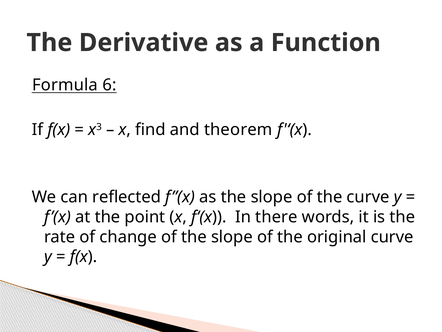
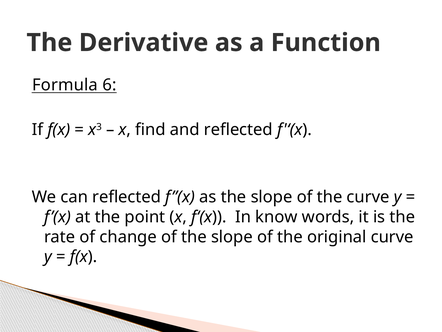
and theorem: theorem -> reflected (238, 130)
there: there -> know (276, 217)
